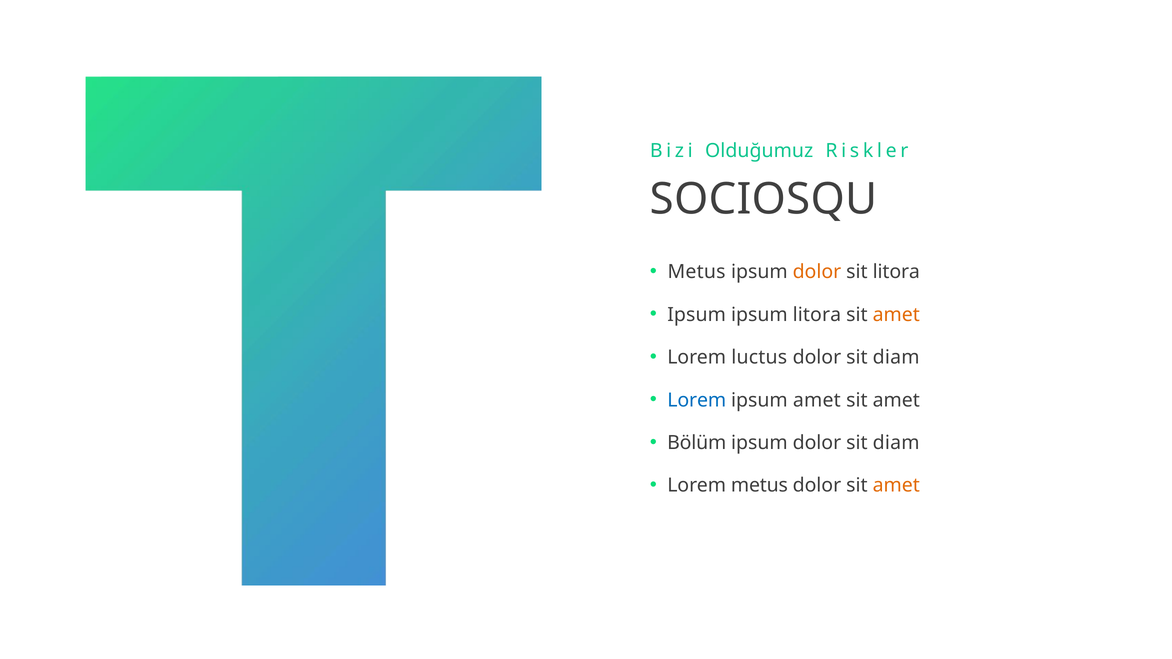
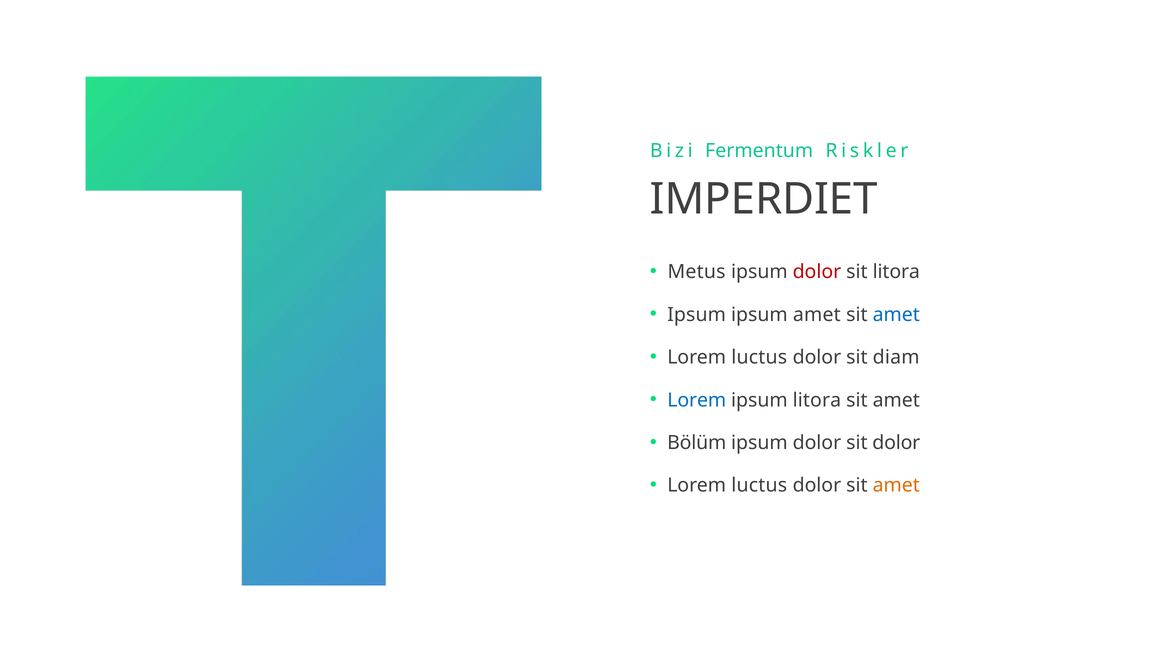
Olduğumuz: Olduğumuz -> Fermentum (759, 151)
SOCIOSQU: SOCIOSQU -> IMPERDIET (764, 199)
dolor colour: orange -> red (817, 272)
ipsum litora: litora -> amet (817, 315)
amet colour: orange -> blue (896, 315)
ipsum amet: amet -> litora (817, 400)
ipsum dolor sit diam: diam -> dolor (896, 443)
metus: metus -> luctus (759, 486)
